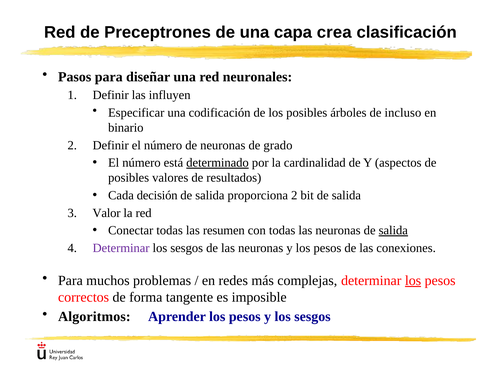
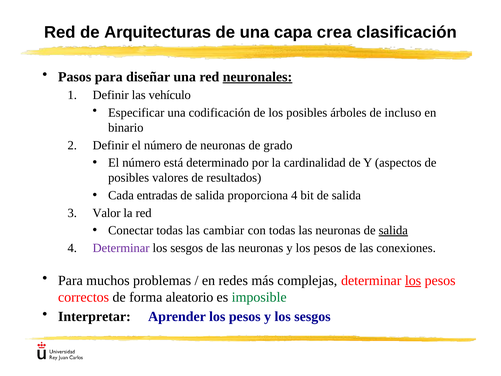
Preceptrones: Preceptrones -> Arquitecturas (158, 32)
neuronales underline: none -> present (257, 77)
influyen: influyen -> vehículo (170, 95)
determinado underline: present -> none (218, 163)
decisión: decisión -> entradas (157, 195)
proporciona 2: 2 -> 4 (294, 195)
resumen: resumen -> cambiar (224, 230)
tangente: tangente -> aleatorio (190, 297)
imposible colour: black -> green (259, 297)
Algoritmos: Algoritmos -> Interpretar (94, 316)
